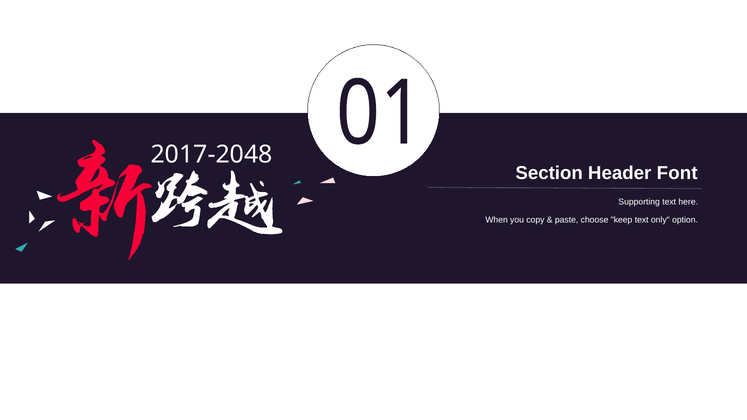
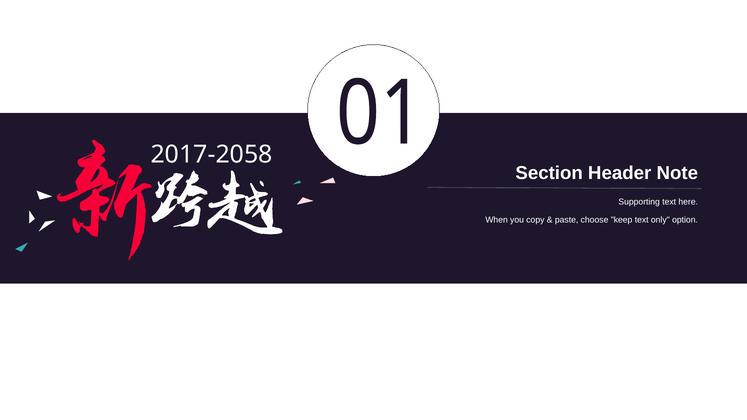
2017-2048: 2017-2048 -> 2017-2058 (212, 155)
Font: Font -> Note (677, 173)
